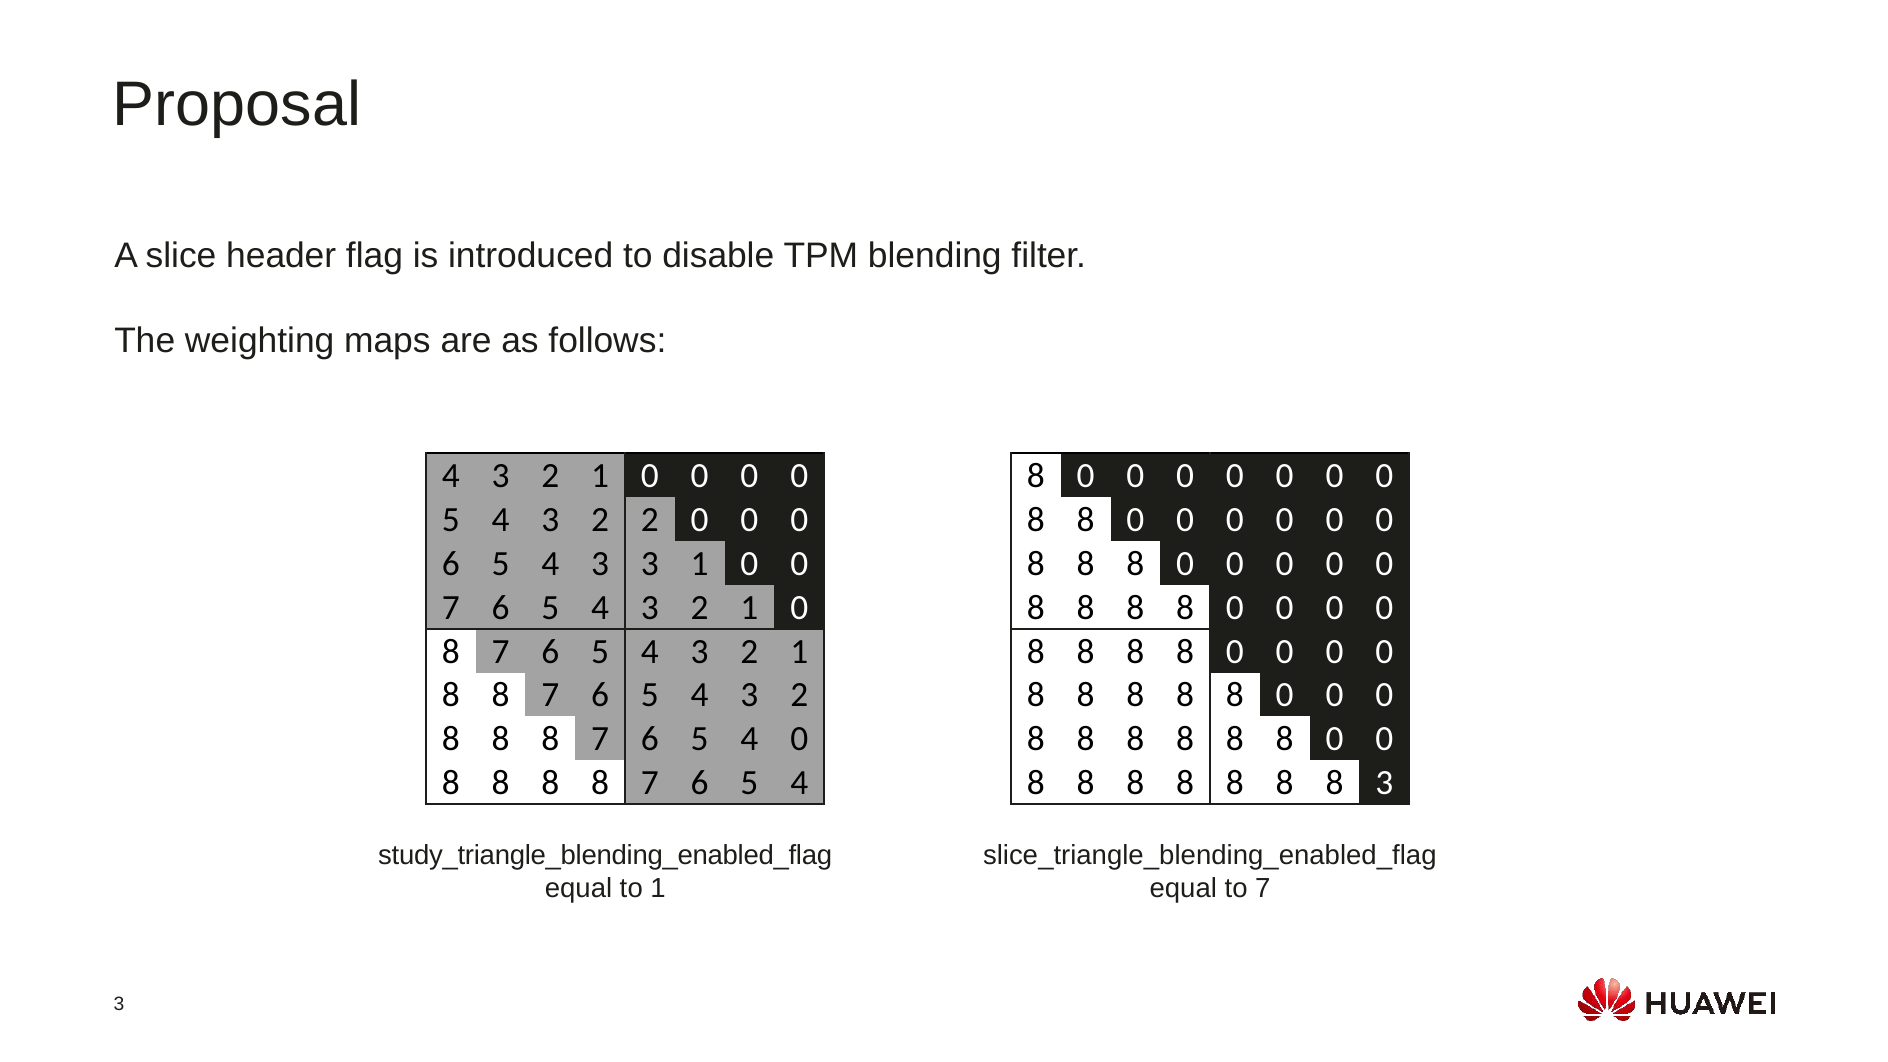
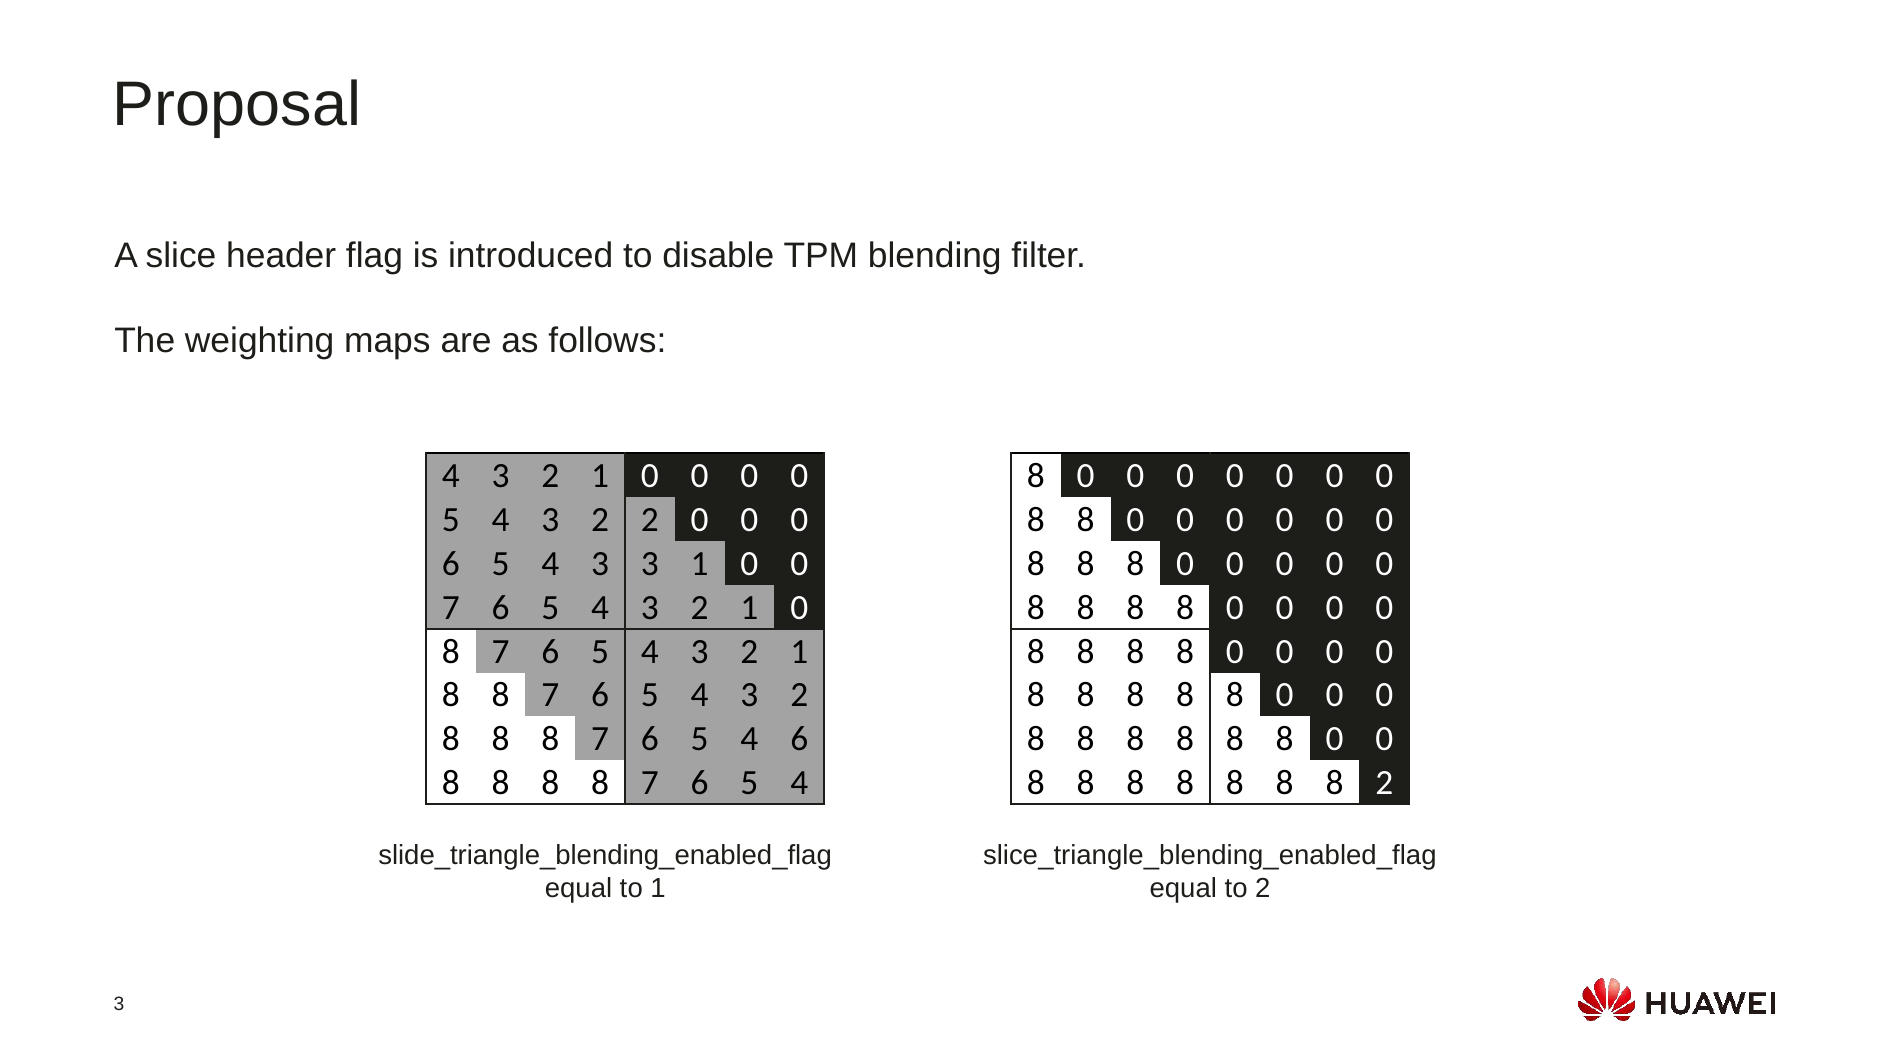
4 0: 0 -> 6 (799, 739)
8 3: 3 -> 2 (1384, 783)
study_triangle_blending_enabled_flag: study_triangle_blending_enabled_flag -> slide_triangle_blending_enabled_flag (605, 855)
to 7: 7 -> 2 (1263, 888)
